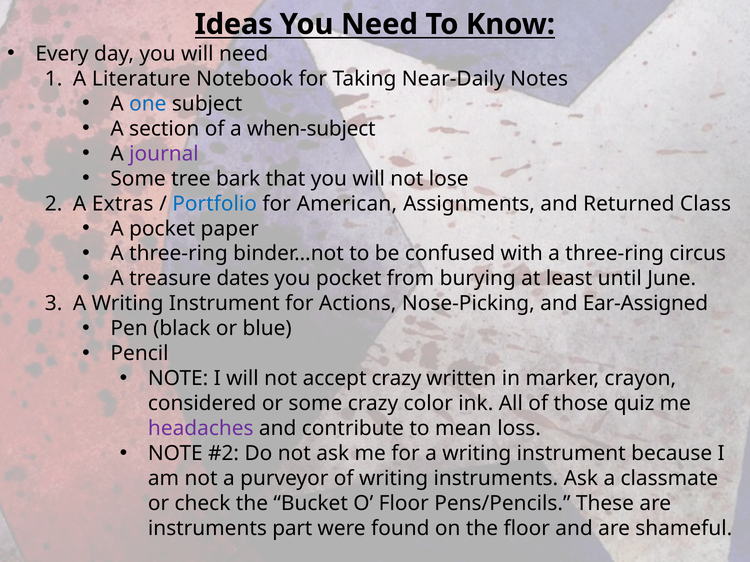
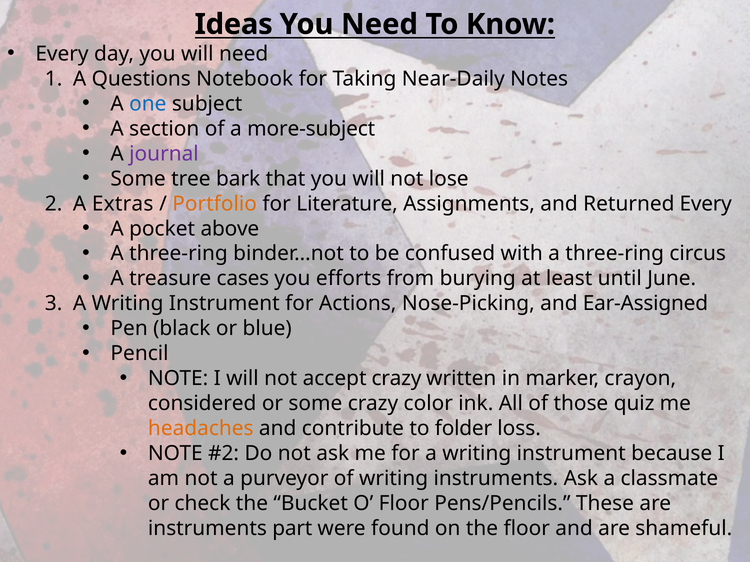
Literature: Literature -> Questions (141, 79)
when-subject: when-subject -> more-subject (311, 129)
Portfolio colour: blue -> orange (215, 204)
American: American -> Literature (347, 204)
Returned Class: Class -> Every (706, 204)
paper: paper -> above (230, 229)
dates: dates -> cases (243, 279)
you pocket: pocket -> efforts (349, 279)
headaches colour: purple -> orange (201, 429)
mean: mean -> folder (463, 429)
